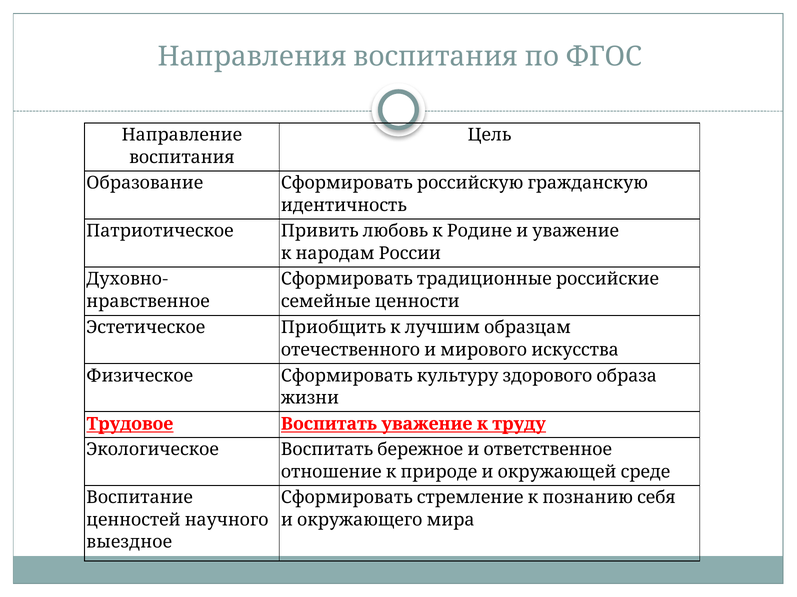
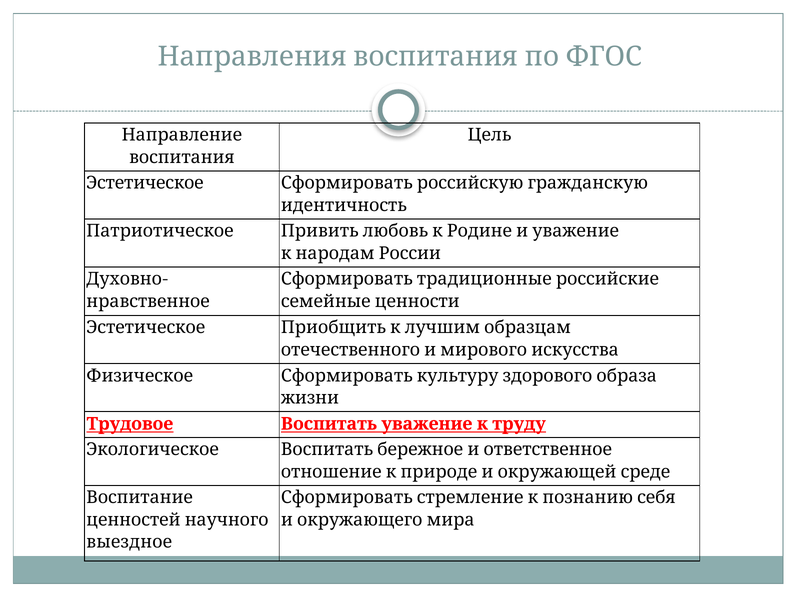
Образование: Образование -> Эстетическое (145, 183)
